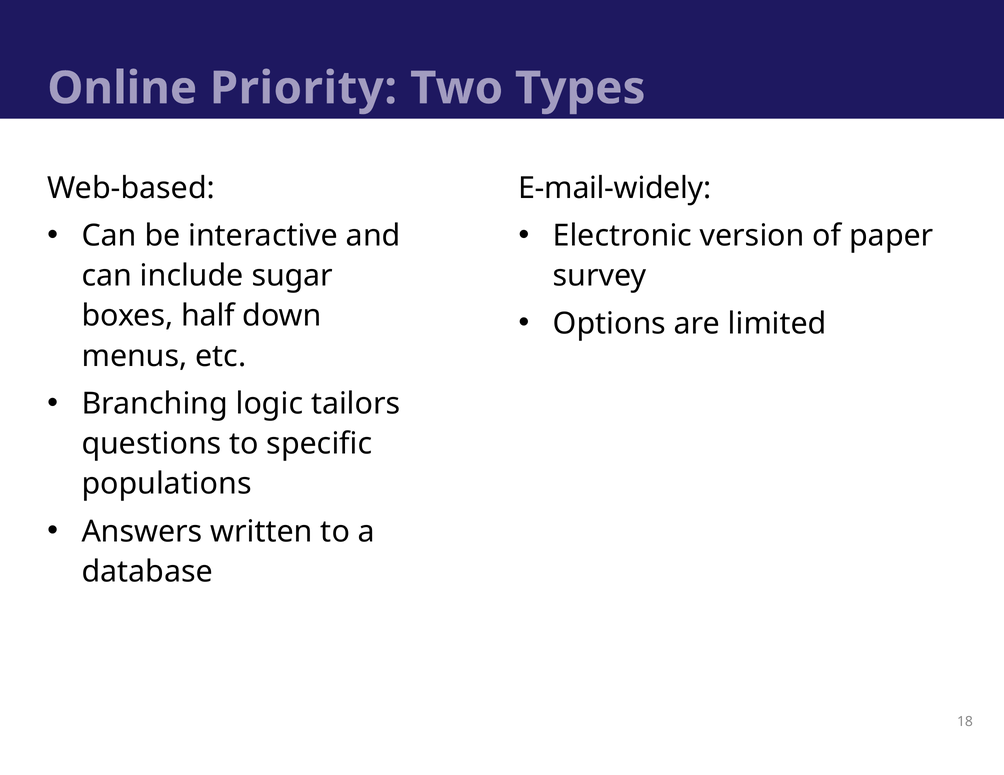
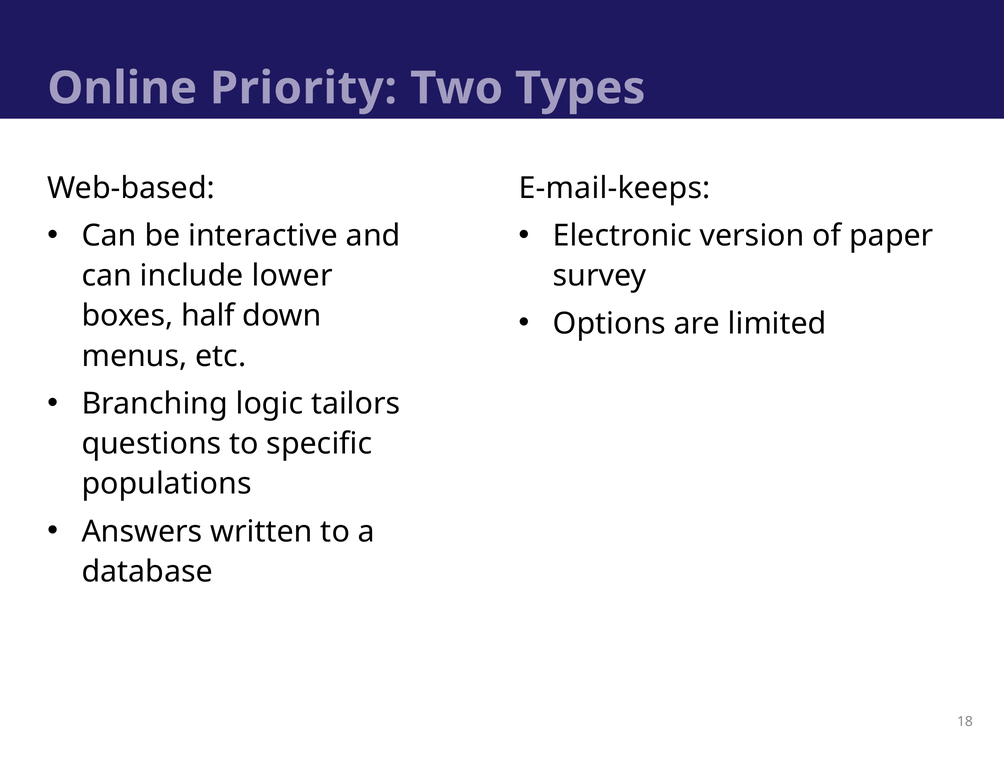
E-mail-widely: E-mail-widely -> E-mail-keeps (615, 188)
sugar: sugar -> lower (292, 276)
